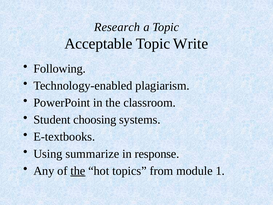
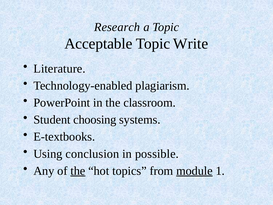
Following: Following -> Literature (59, 69)
summarize: summarize -> conclusion (92, 154)
response: response -> possible (157, 154)
module underline: none -> present (194, 171)
